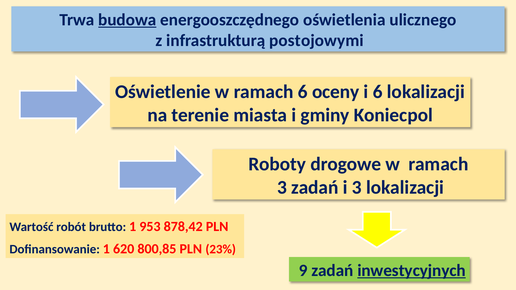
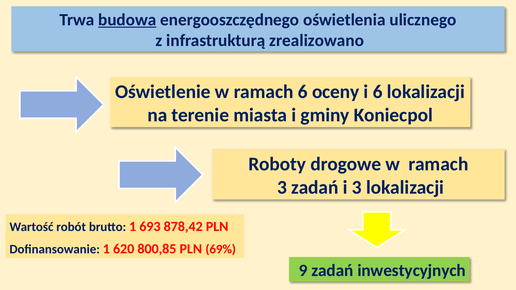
postojowymi: postojowymi -> zrealizowano (317, 40)
953: 953 -> 693 (150, 227)
23%: 23% -> 69% (221, 249)
inwestycyjnych underline: present -> none (412, 271)
